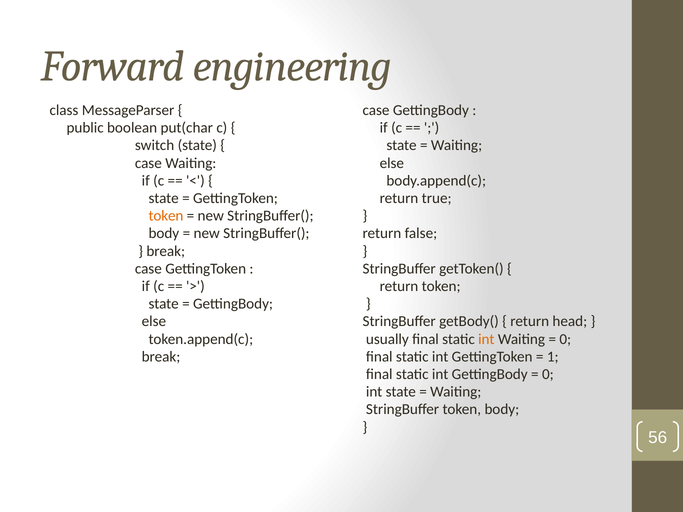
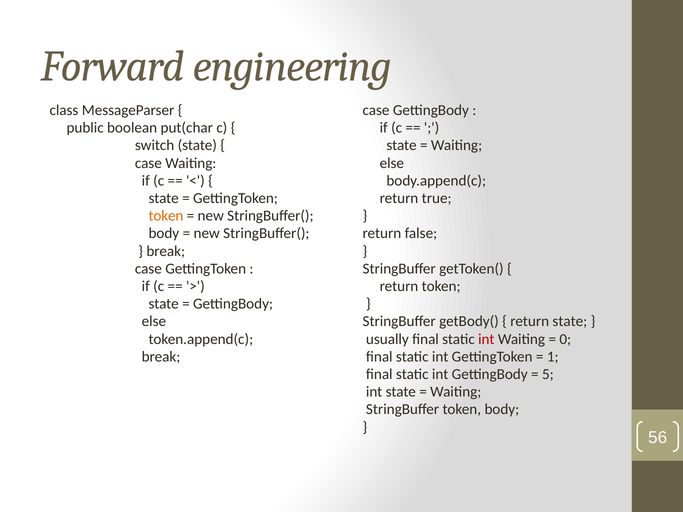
return head: head -> state (570, 322)
int colour: orange -> red (486, 339)
0: 0 -> 5 (548, 374)
